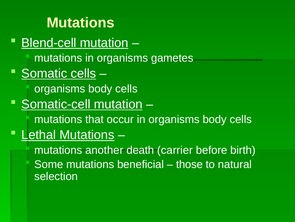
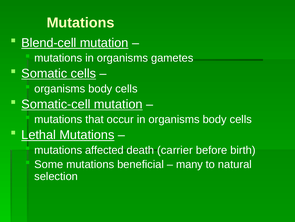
another: another -> affected (104, 150)
those: those -> many (189, 164)
